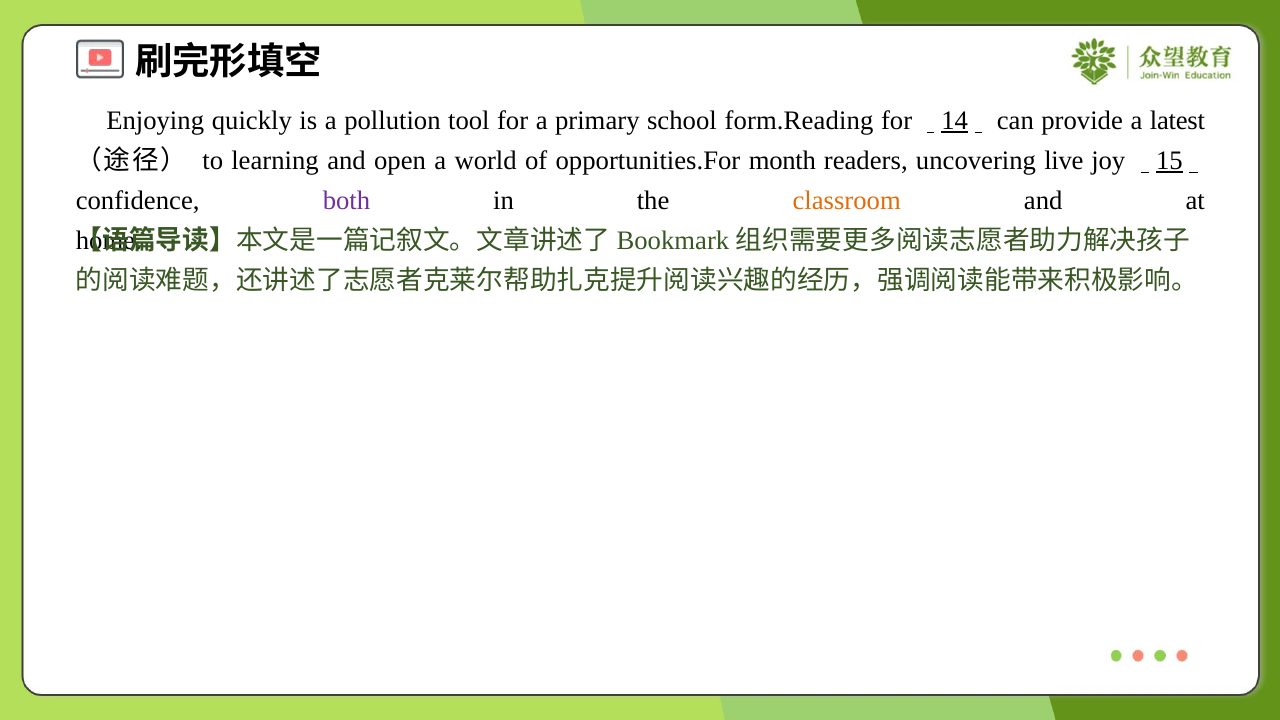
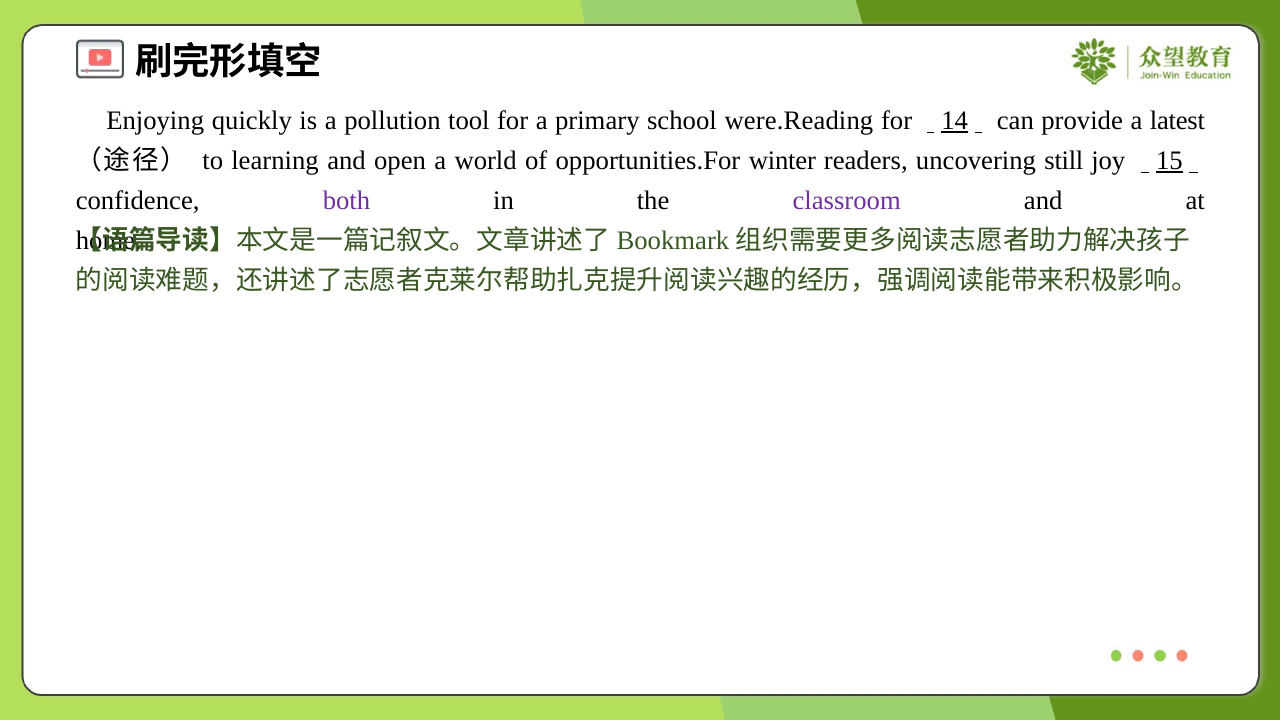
form.Reading: form.Reading -> were.Reading (799, 120)
month: month -> winter (782, 160)
live: live -> still (1064, 160)
classroom colour: orange -> purple (847, 200)
